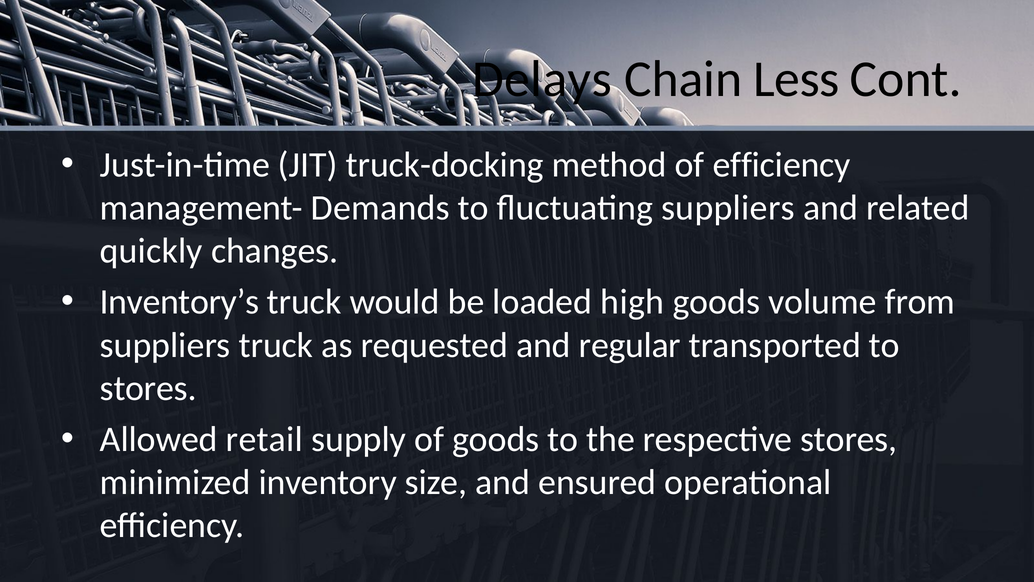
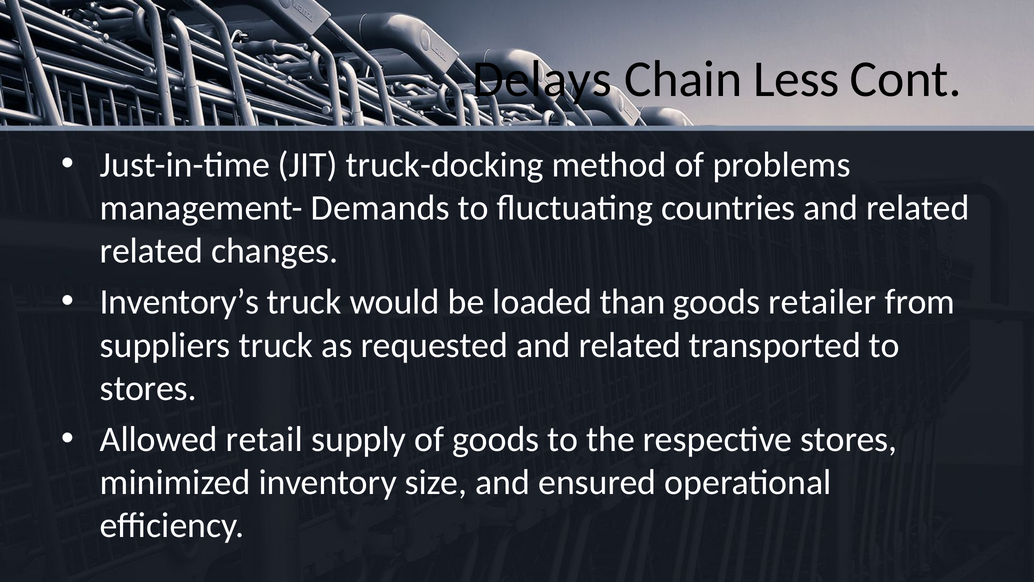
of efficiency: efficiency -> problems (782, 165)
fluctuating suppliers: suppliers -> countries (728, 208)
quickly: quickly -> related (151, 251)
high: high -> than (633, 302)
volume: volume -> retailer (822, 302)
requested and regular: regular -> related (630, 345)
